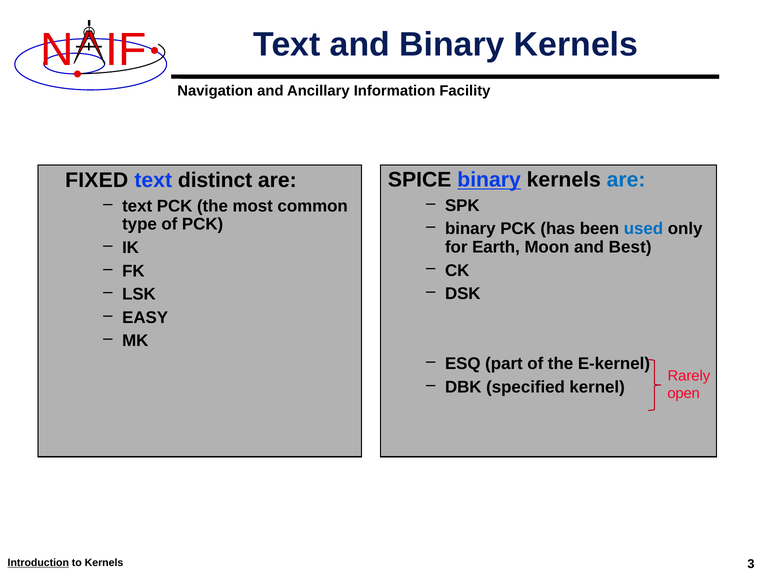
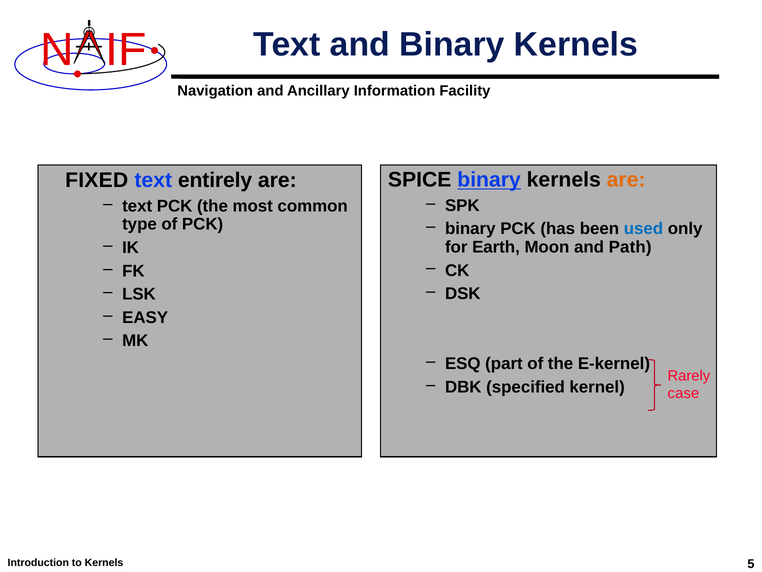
are colour: blue -> orange (626, 180)
distinct: distinct -> entirely (215, 180)
Best: Best -> Path (630, 247)
open: open -> case (683, 393)
Introduction underline: present -> none (38, 563)
3: 3 -> 5 (751, 564)
